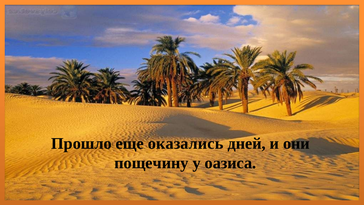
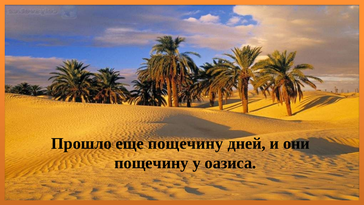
еще оказались: оказались -> пощечину (186, 143)
